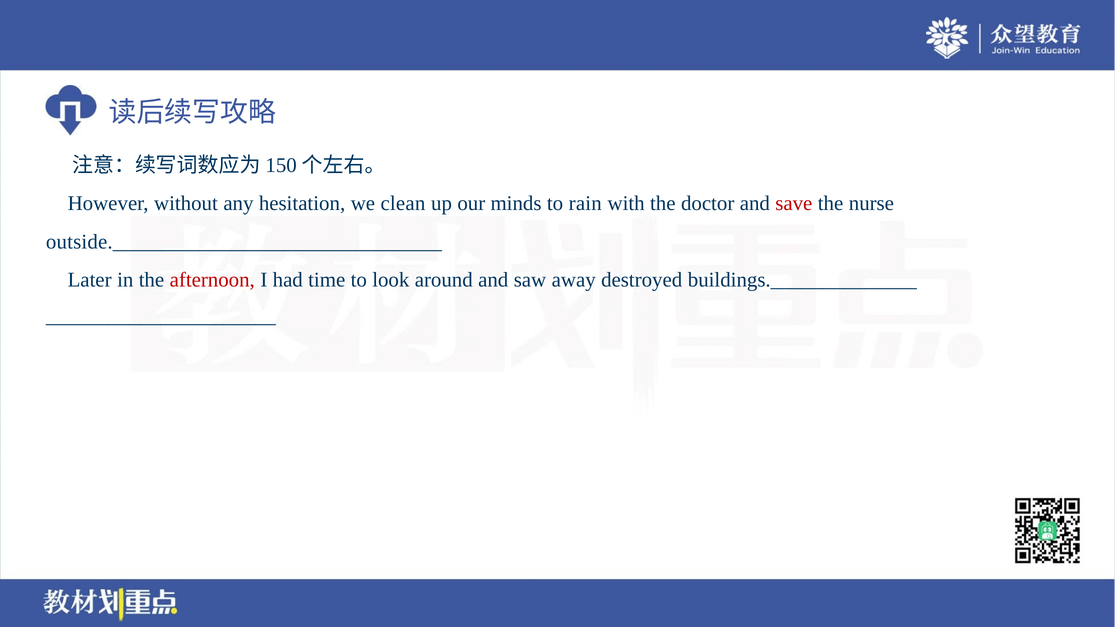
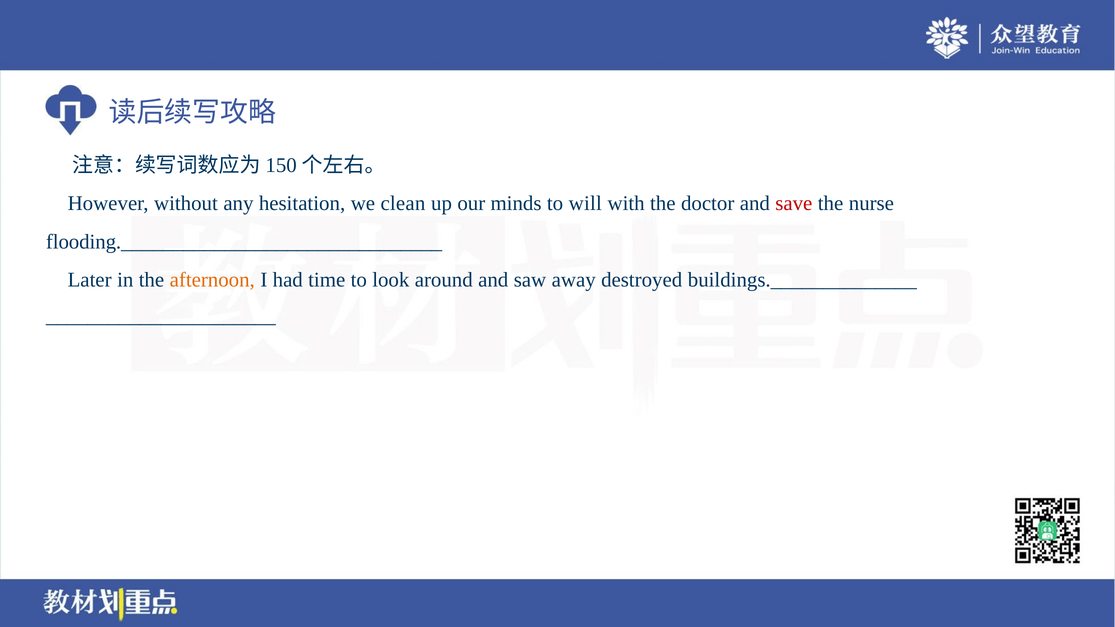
rain: rain -> will (585, 204)
outside._______________________________: outside._______________________________ -> flooding._______________________________ (244, 242)
afternoon colour: red -> orange (212, 280)
